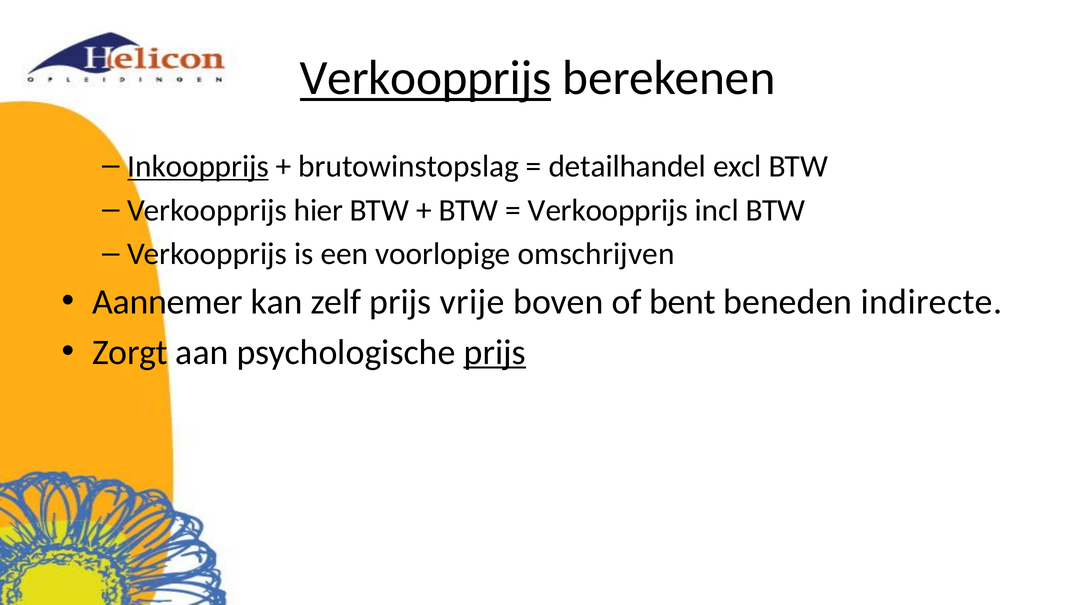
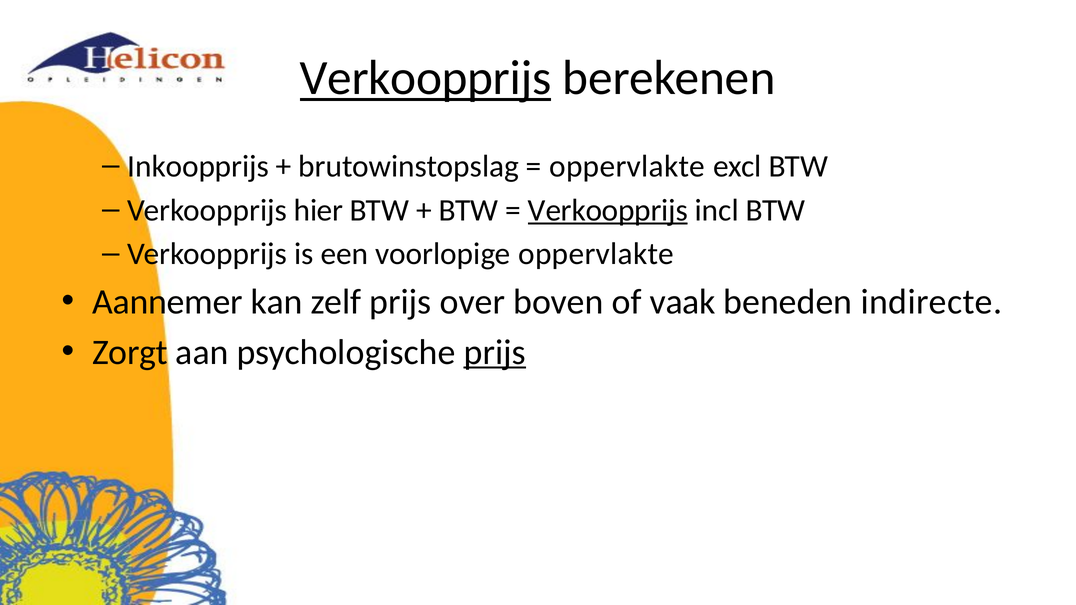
Inkoopprijs underline: present -> none (198, 166)
detailhandel: detailhandel -> oppervlakte (627, 166)
Verkoopprijs underline: none -> present (608, 210)
voorlopige omschrijven: omschrijven -> oppervlakte (596, 254)
vrije: vrije -> over (472, 302)
bent: bent -> vaak (683, 302)
